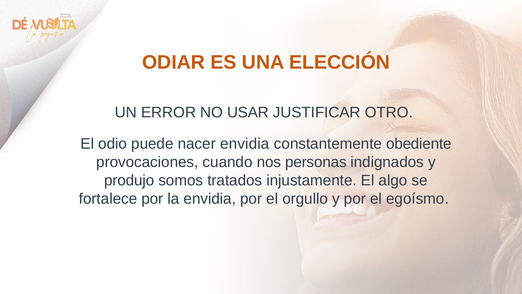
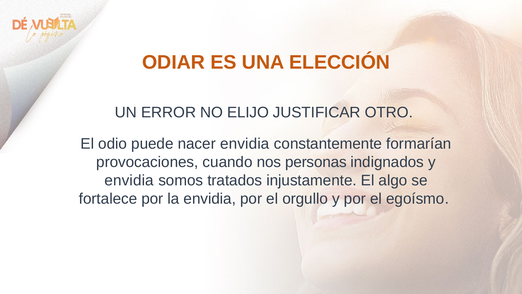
USAR: USAR -> ELIJO (248, 112)
obediente: obediente -> formarían (419, 144)
produjo: produjo -> envidia (129, 180)
